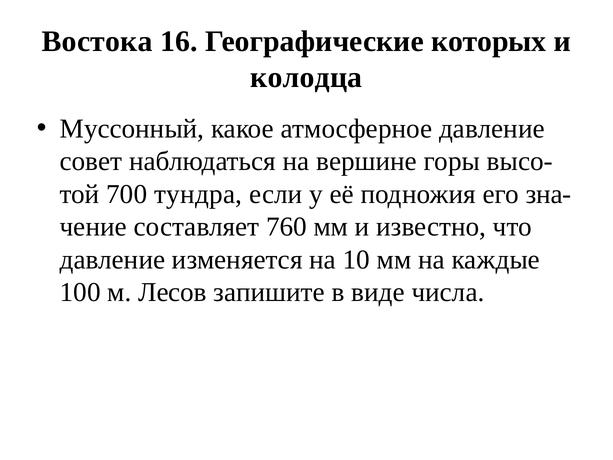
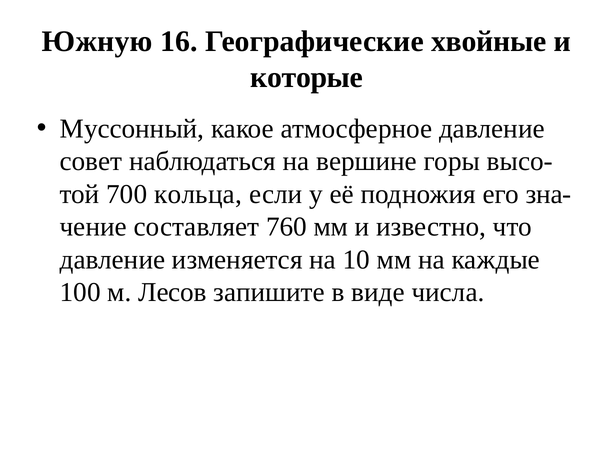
Востока: Востока -> Южную (97, 41)
которых: которых -> хвойные (489, 41)
колодца: колодца -> которые (307, 77)
тундра: тундра -> кольца (198, 194)
